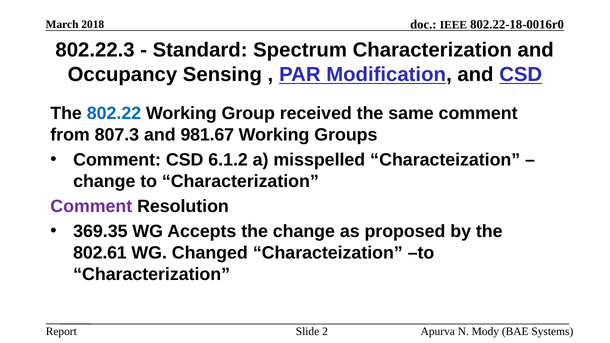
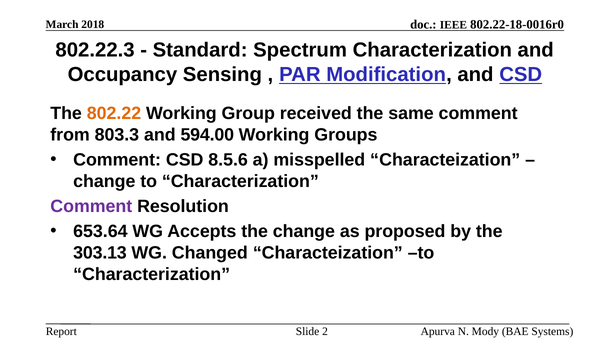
802.22 colour: blue -> orange (114, 113)
807.3: 807.3 -> 803.3 (117, 135)
981.67: 981.67 -> 594.00 (207, 135)
6.1.2: 6.1.2 -> 8.5.6 (228, 160)
369.35: 369.35 -> 653.64 (100, 232)
802.61: 802.61 -> 303.13 (100, 253)
